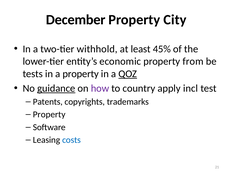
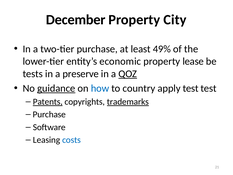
two-tier withhold: withhold -> purchase (97, 49)
45%: 45% -> 49% (162, 49)
from: from -> lease (193, 61)
a property: property -> preserve (81, 74)
how colour: purple -> blue (100, 88)
apply incl: incl -> test (191, 88)
Patents underline: none -> present (48, 102)
trademarks underline: none -> present (128, 102)
Property: Property -> Purchase (49, 114)
